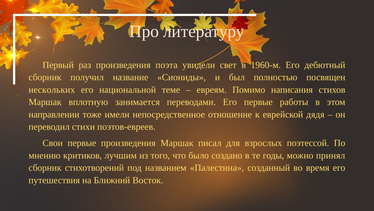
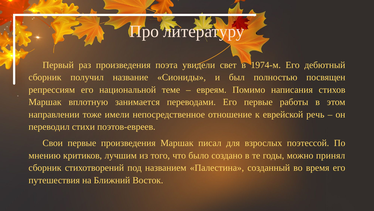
1960-м: 1960-м -> 1974-м (266, 65)
нескольких: нескольких -> репрессиям (52, 89)
дядя: дядя -> речь (315, 114)
